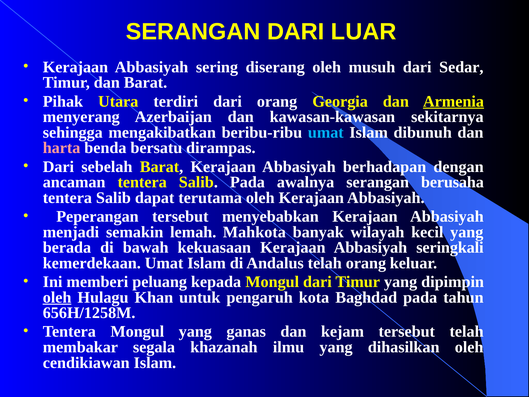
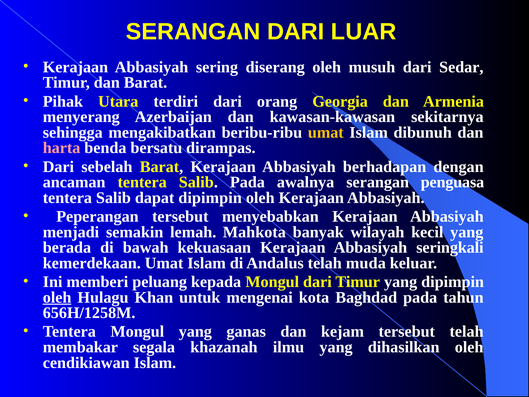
Armenia underline: present -> none (453, 101)
umat colour: light blue -> yellow (326, 132)
berusaha: berusaha -> penguasa (452, 182)
dapat terutama: terutama -> dipimpin (210, 198)
telah orang: orang -> muda (366, 263)
pengaruh: pengaruh -> mengenai (260, 297)
